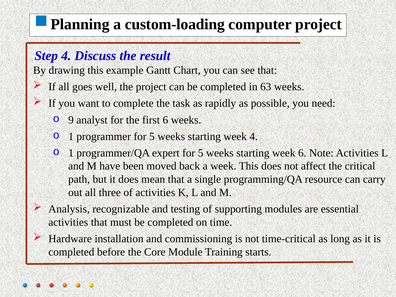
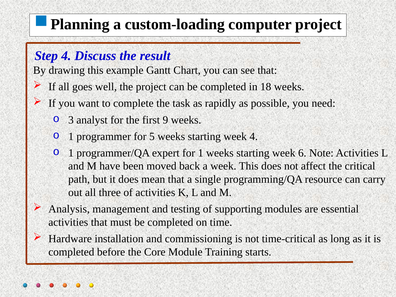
63: 63 -> 18 (266, 87)
9: 9 -> 3 (71, 120)
first 6: 6 -> 9 (165, 120)
expert for 5: 5 -> 1 (201, 153)
recognizable: recognizable -> management (121, 209)
